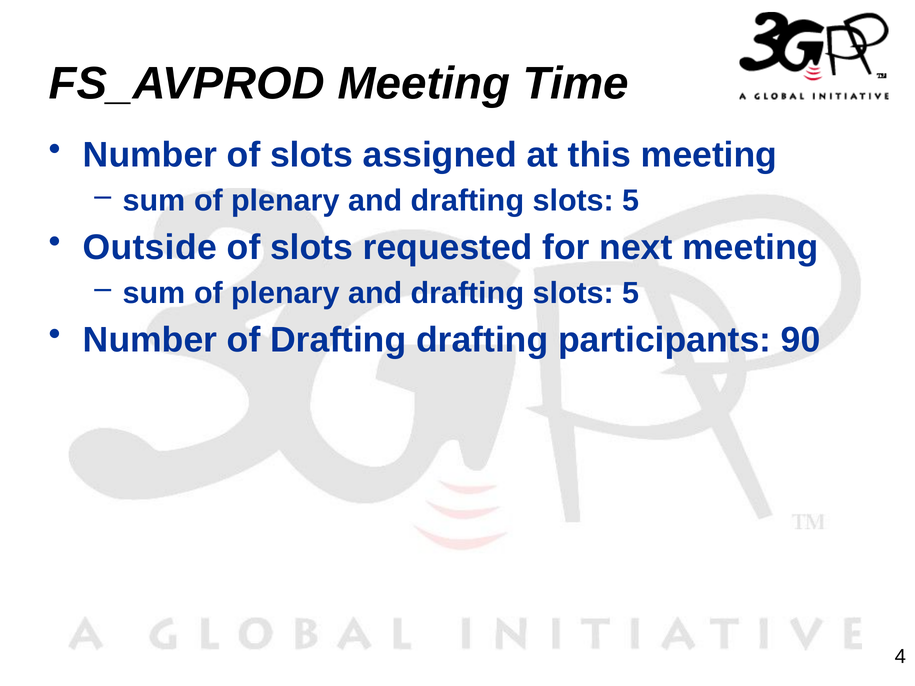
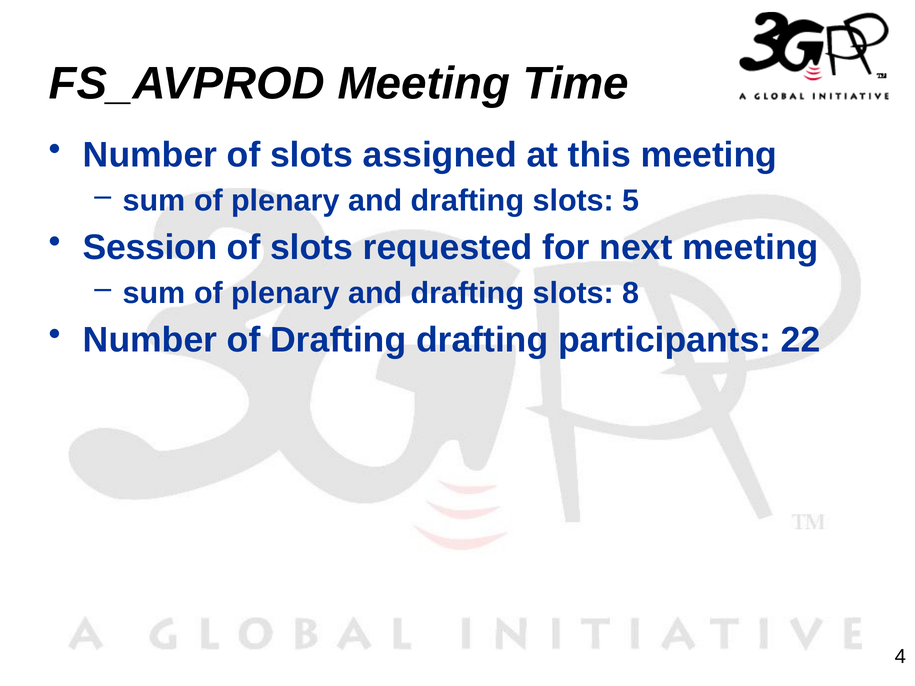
Outside: Outside -> Session (150, 248)
5: 5 -> 8 (631, 293)
90: 90 -> 22 (801, 340)
